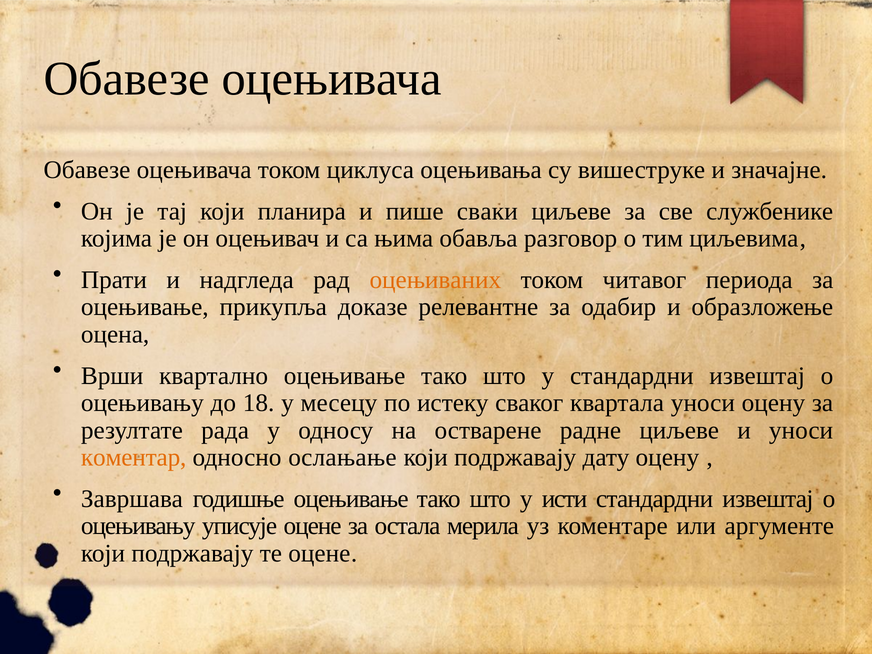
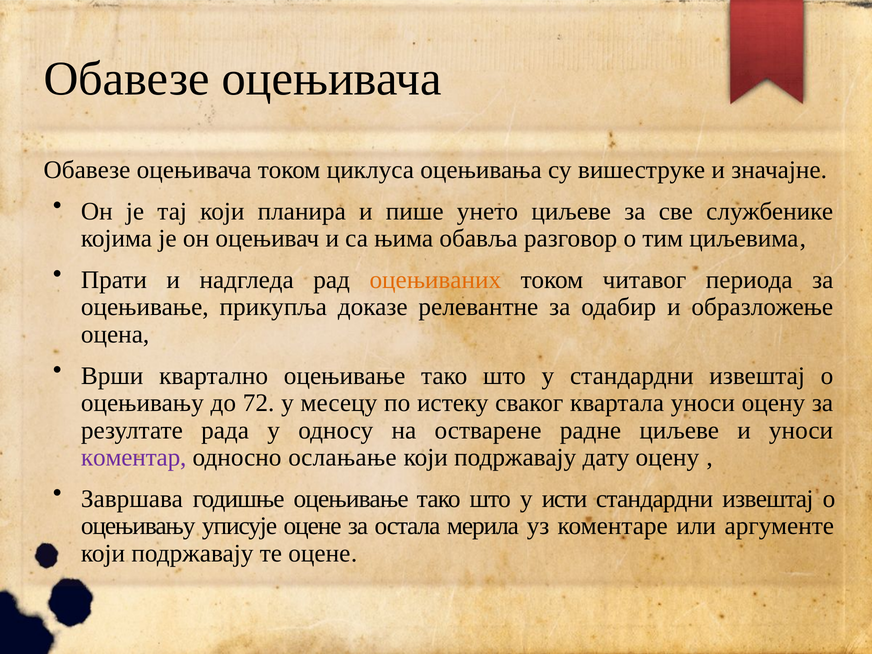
сваки: сваки -> унето (487, 211)
18: 18 -> 72 (259, 403)
коментар colour: orange -> purple (134, 457)
